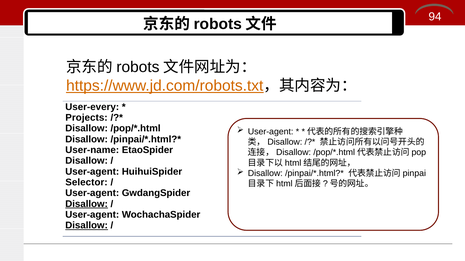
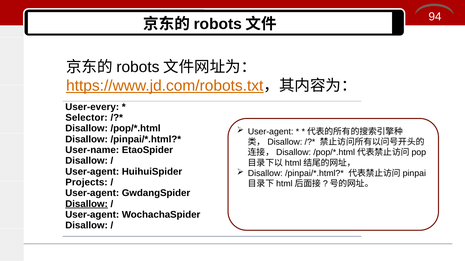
Projects: Projects -> Selector (87, 118)
Selector: Selector -> Projects (87, 183)
Disallow underline: present -> none (87, 226)
